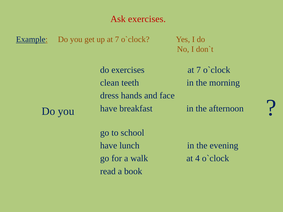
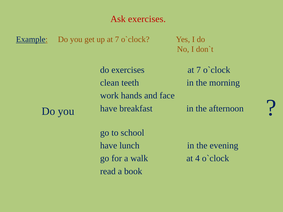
dress: dress -> work (109, 96)
